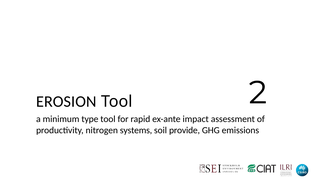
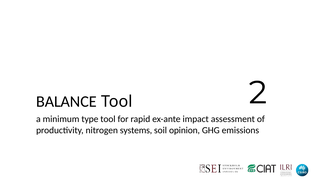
EROSION: EROSION -> BALANCE (66, 102)
provide: provide -> opinion (184, 130)
